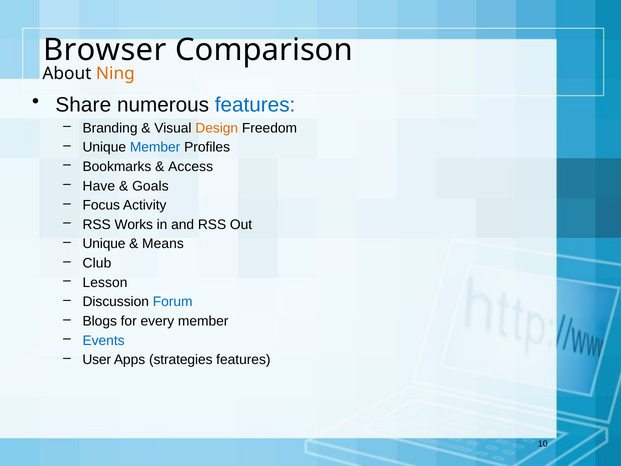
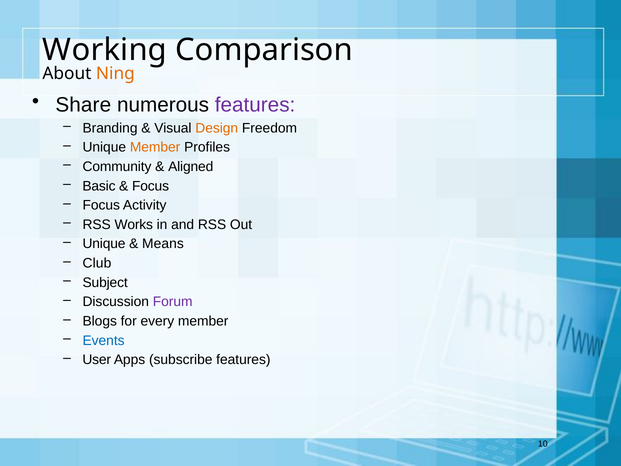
Browser: Browser -> Working (105, 50)
features colour: blue -> purple (255, 105)
Member colour: blue -> orange (155, 147)
Bookmarks: Bookmarks -> Community (117, 167)
Access: Access -> Aligned (191, 167)
Have: Have -> Basic (99, 186)
Goals: Goals -> Focus (151, 186)
Lesson: Lesson -> Subject (105, 282)
Forum colour: blue -> purple (173, 302)
strategies: strategies -> subscribe (181, 360)
